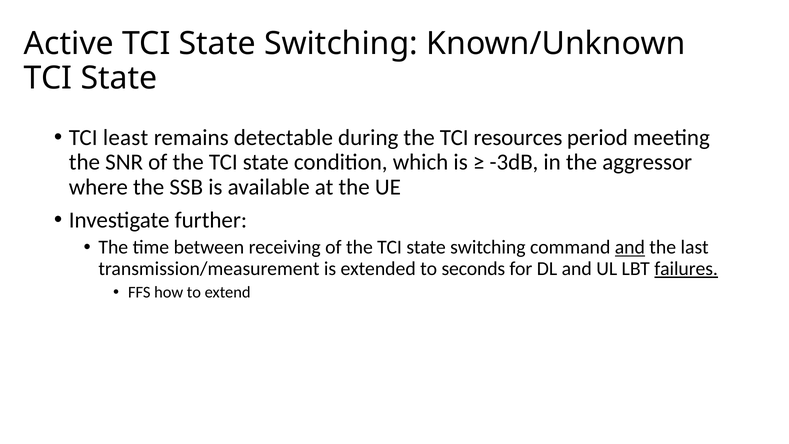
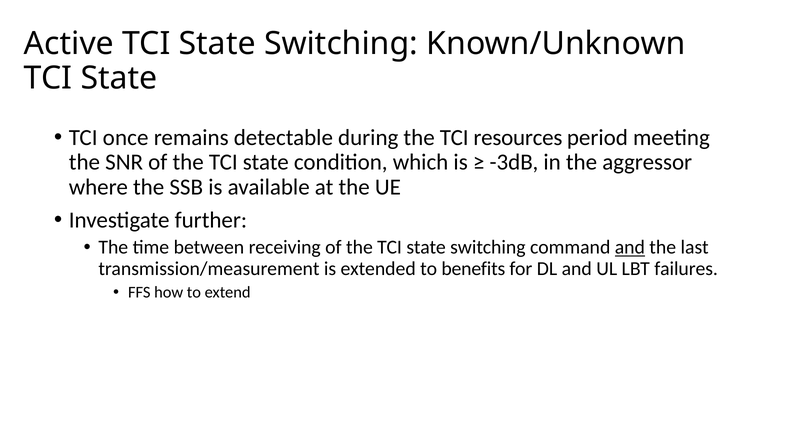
least: least -> once (126, 137)
seconds: seconds -> benefits (473, 269)
failures underline: present -> none (686, 269)
